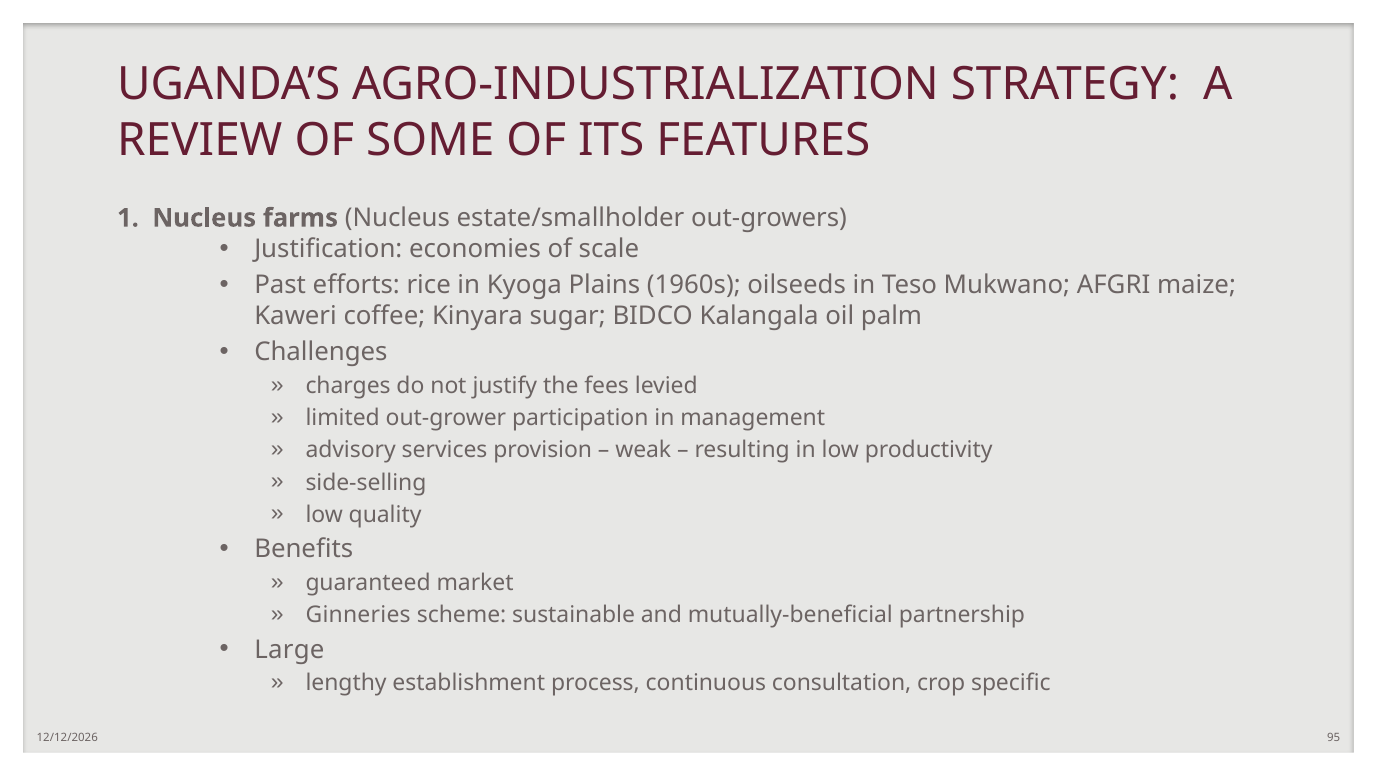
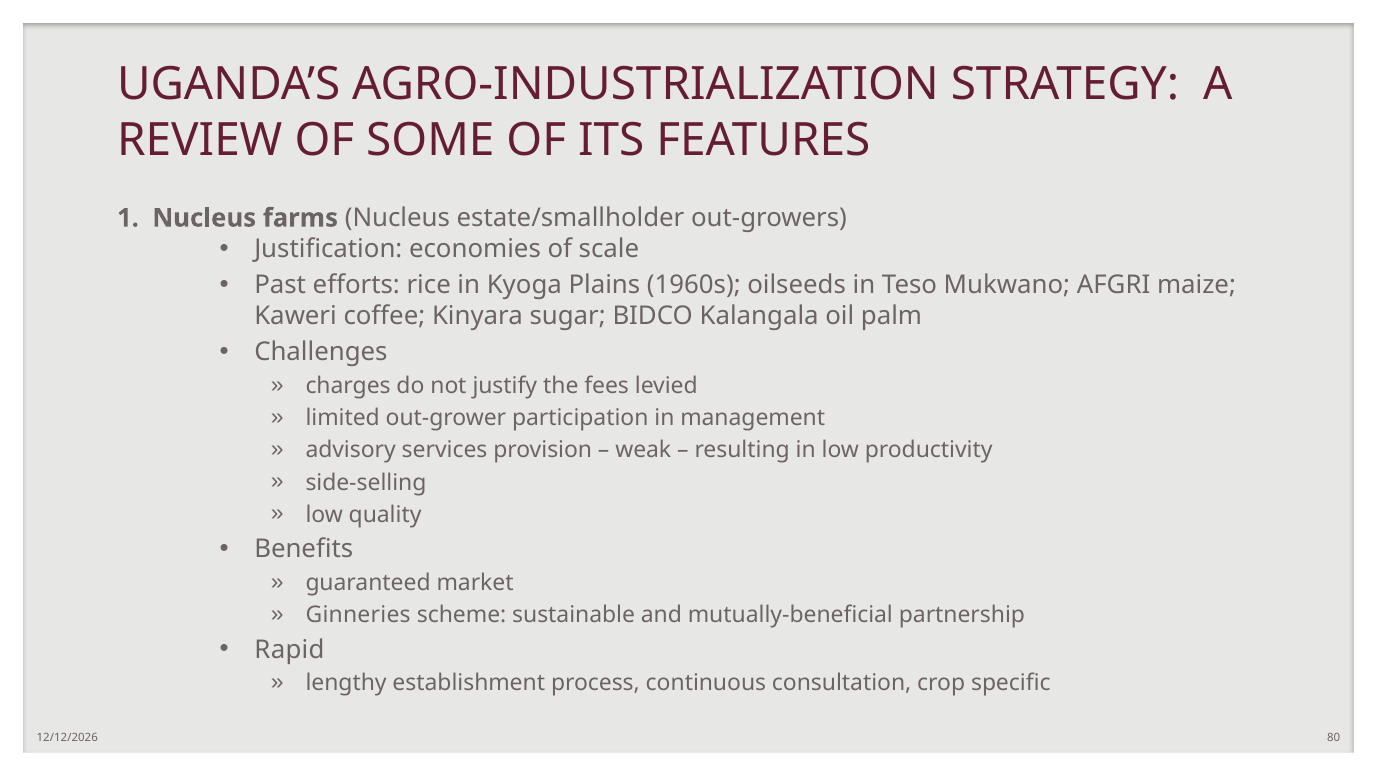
Large: Large -> Rapid (289, 649)
95: 95 -> 80 (1334, 738)
